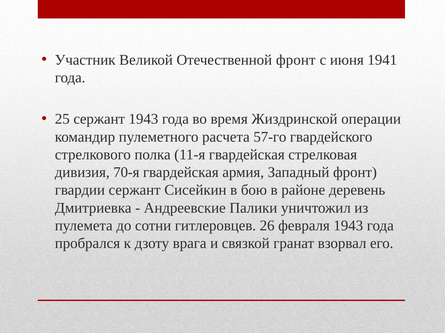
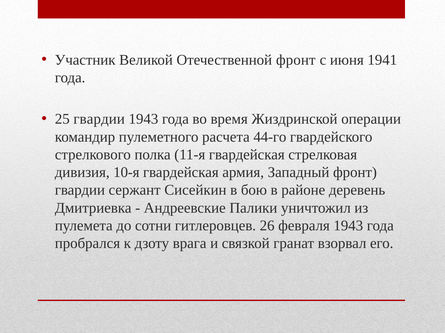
25 сержант: сержант -> гвардии (99, 119)
57-го: 57-го -> 44-го (270, 137)
70-я: 70-я -> 10-я (126, 173)
